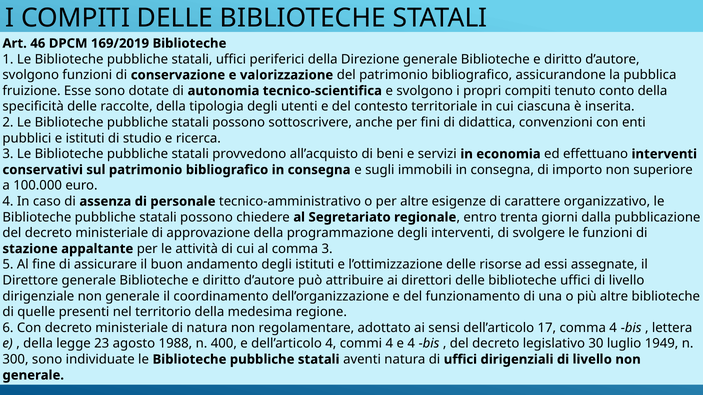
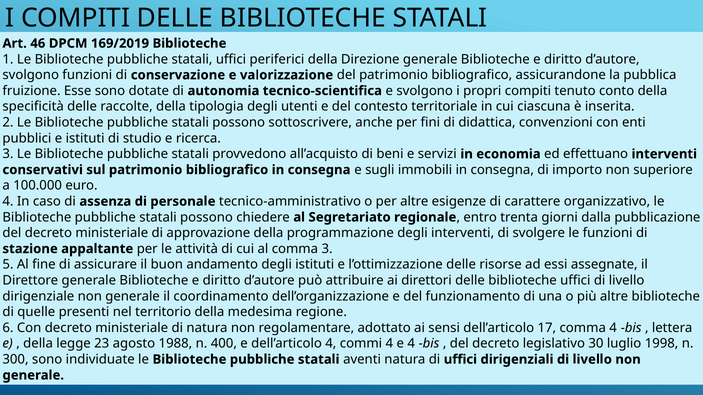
1949: 1949 -> 1998 (662, 344)
